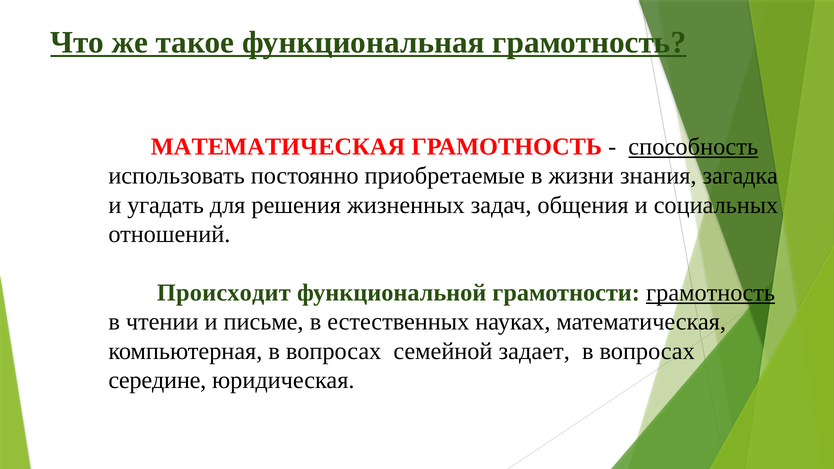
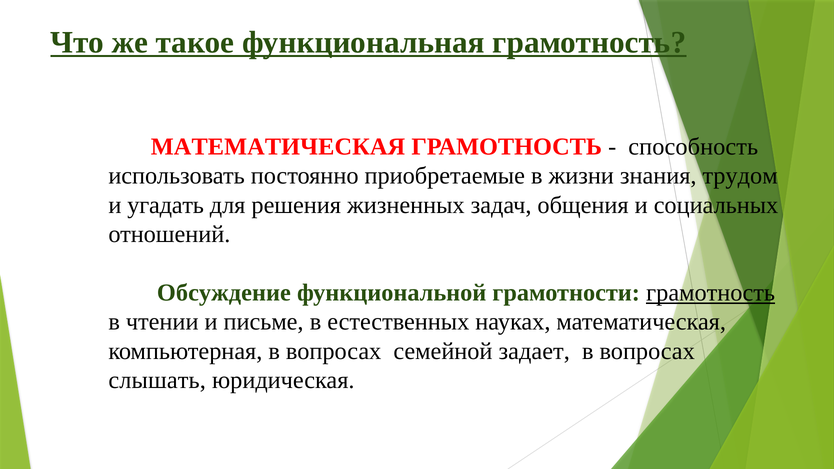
способность underline: present -> none (693, 147)
загадка: загадка -> трудом (740, 176)
Происходит: Происходит -> Обсуждение (224, 293)
середине: середине -> слышать (157, 380)
